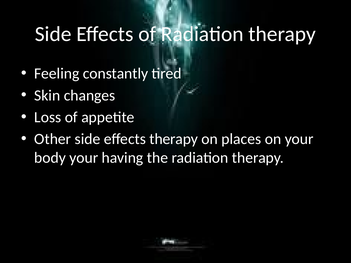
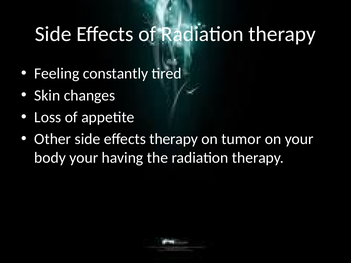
places: places -> tumor (241, 139)
